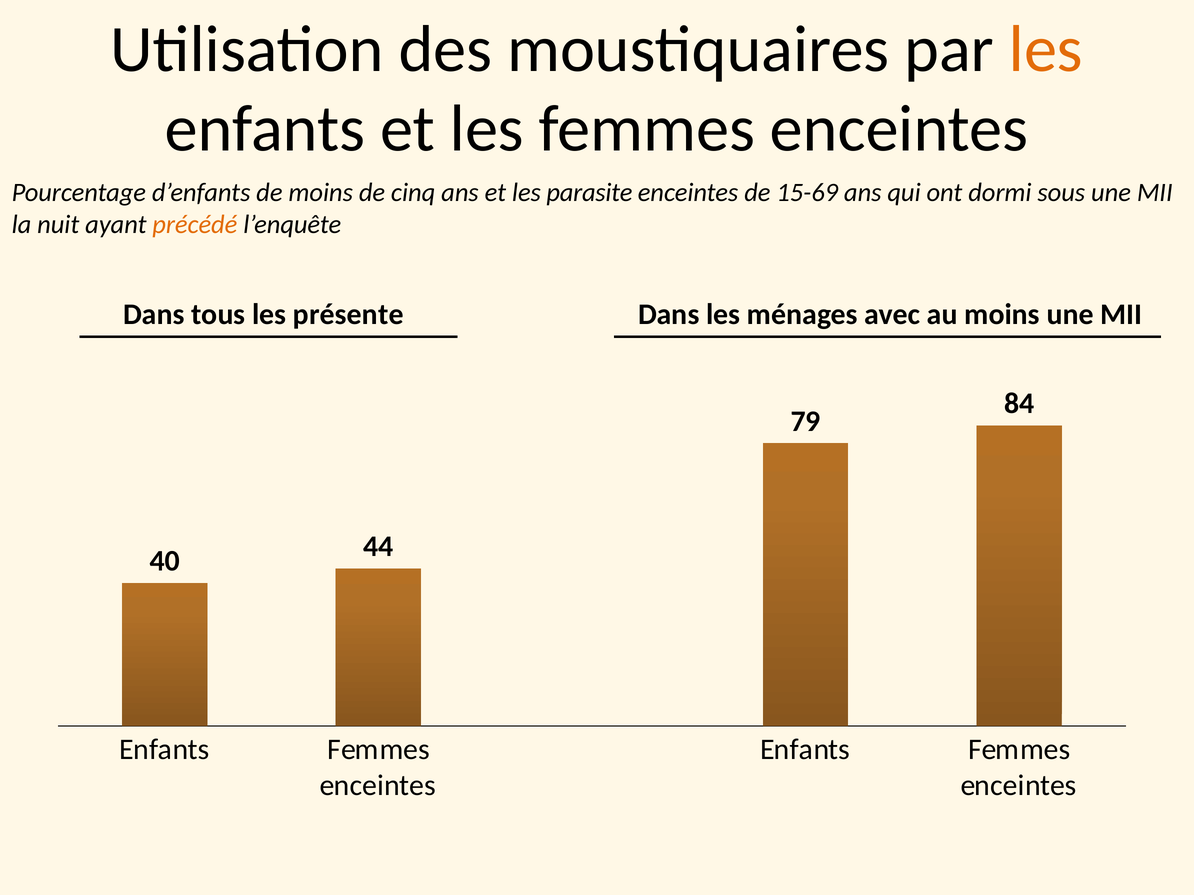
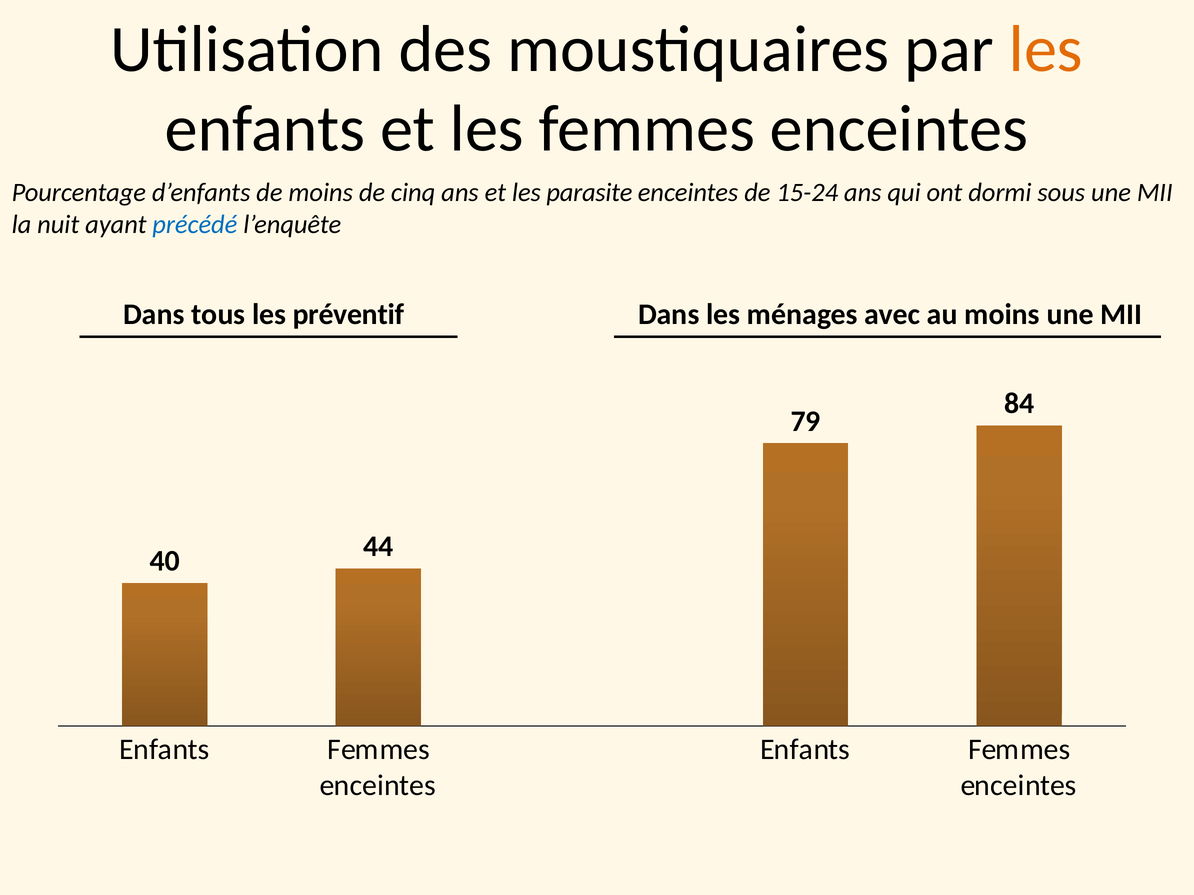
15-69: 15-69 -> 15-24 (807, 193)
précédé colour: orange -> blue (195, 225)
présente: présente -> préventif (348, 314)
